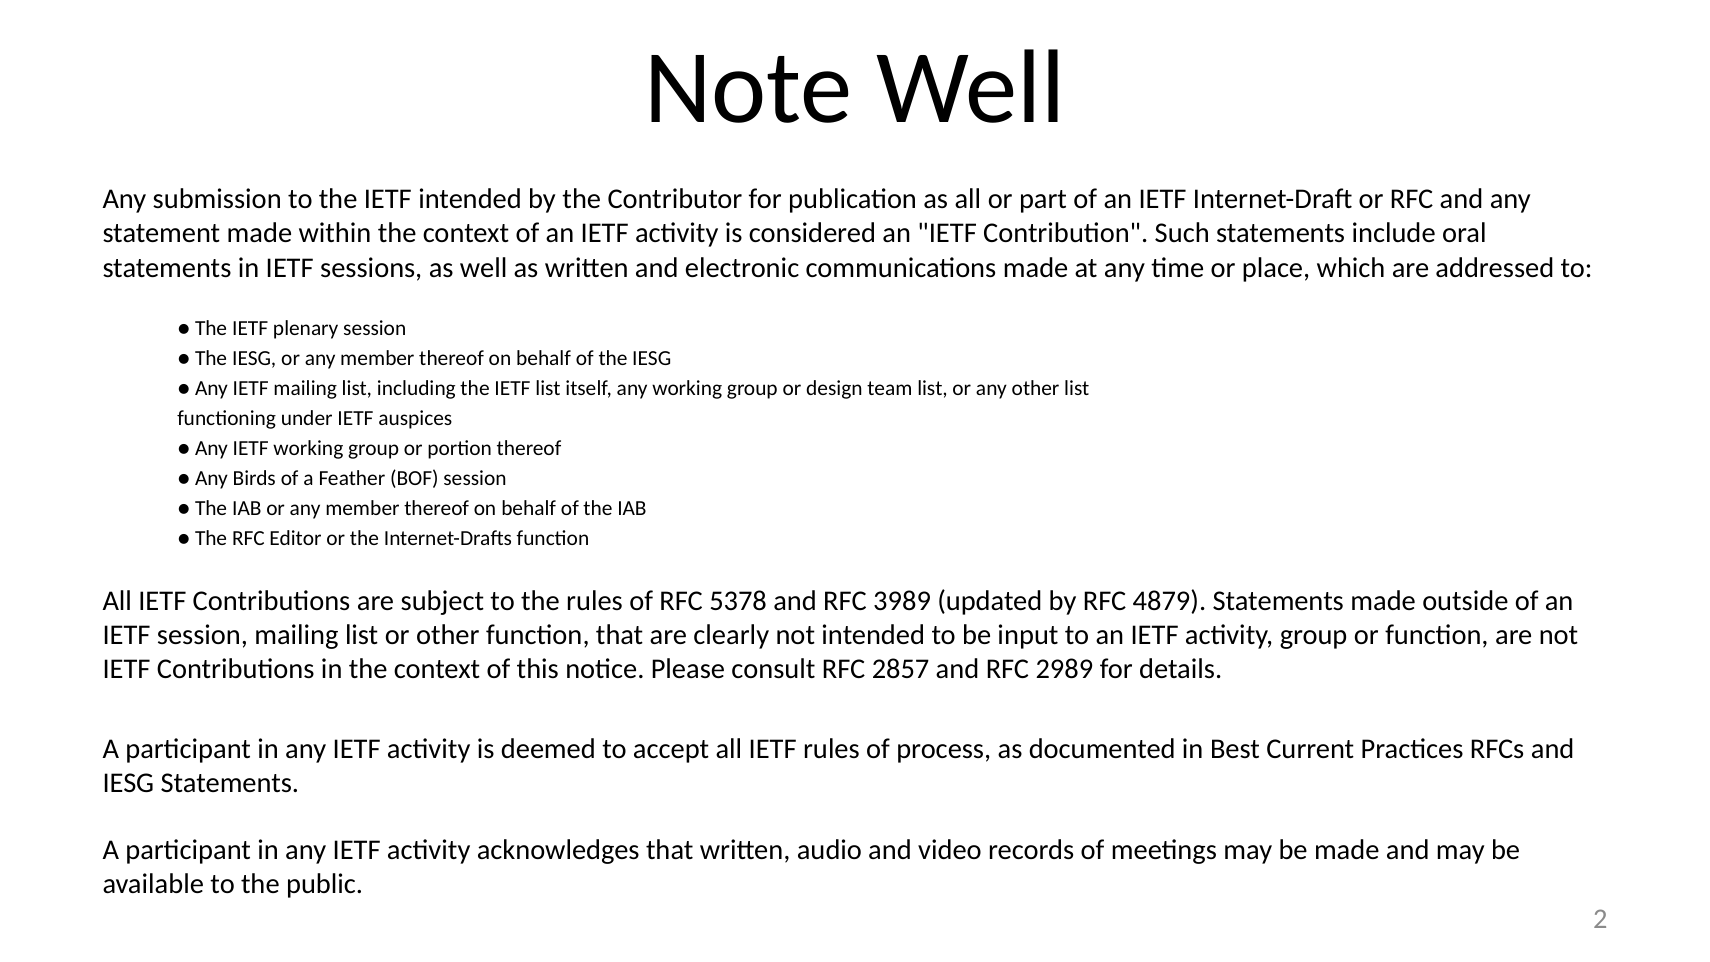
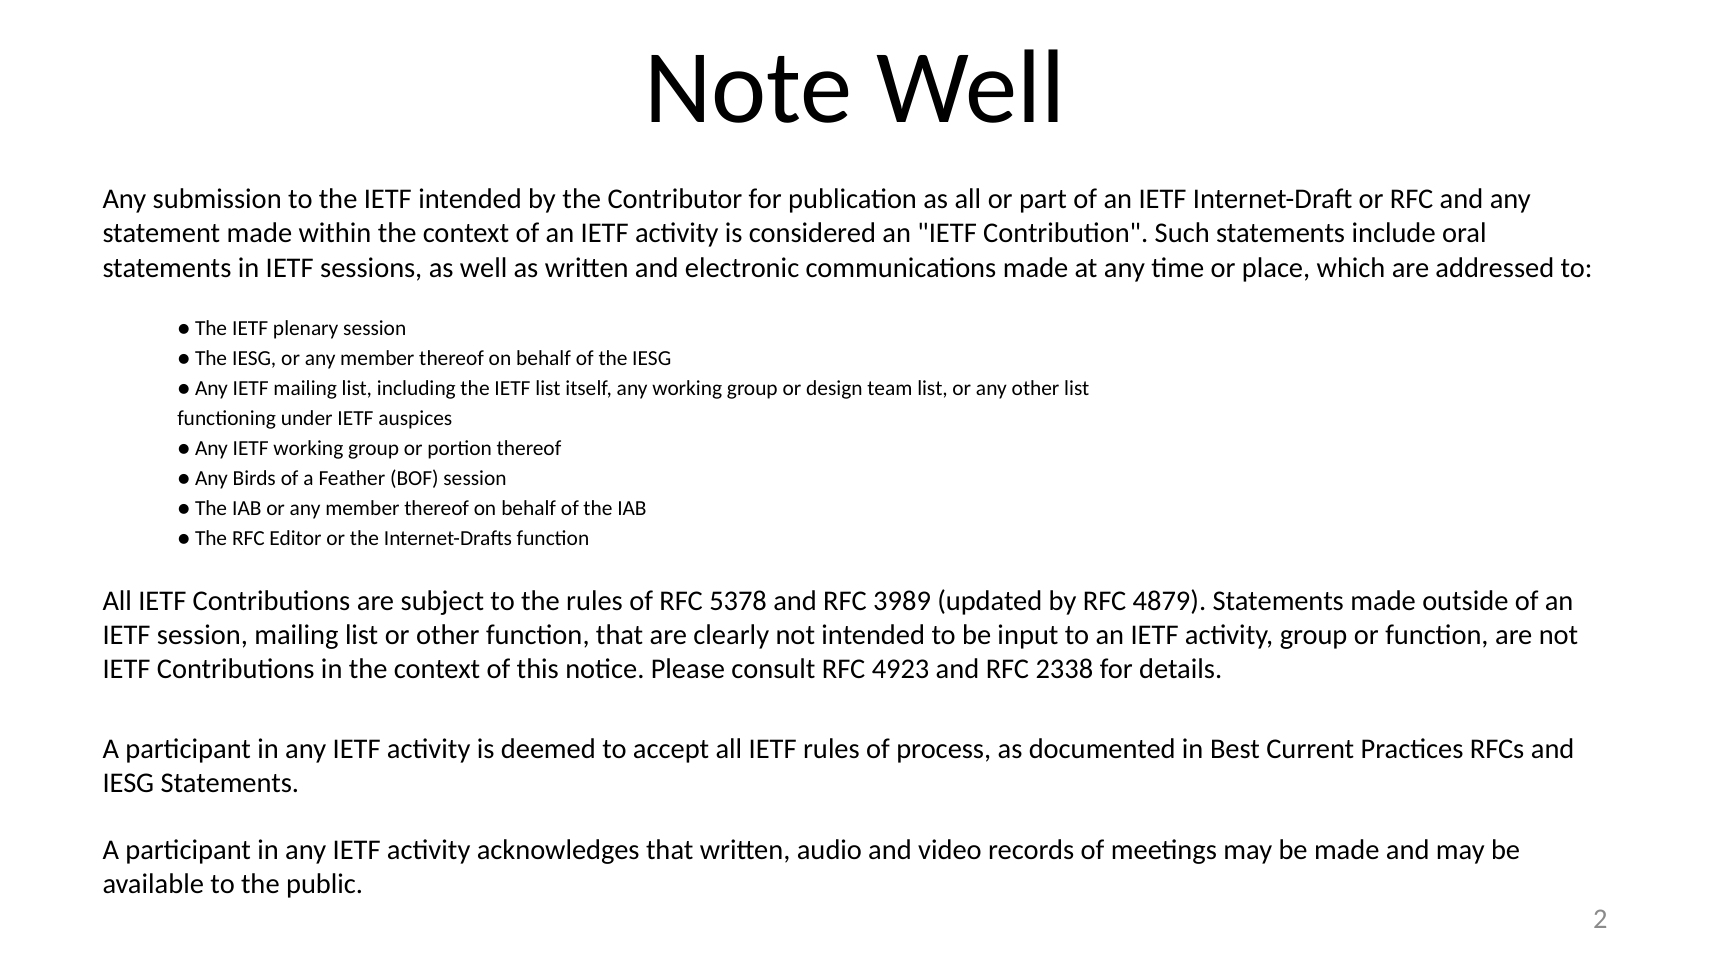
2857: 2857 -> 4923 (901, 669)
2989: 2989 -> 2338 (1064, 669)
